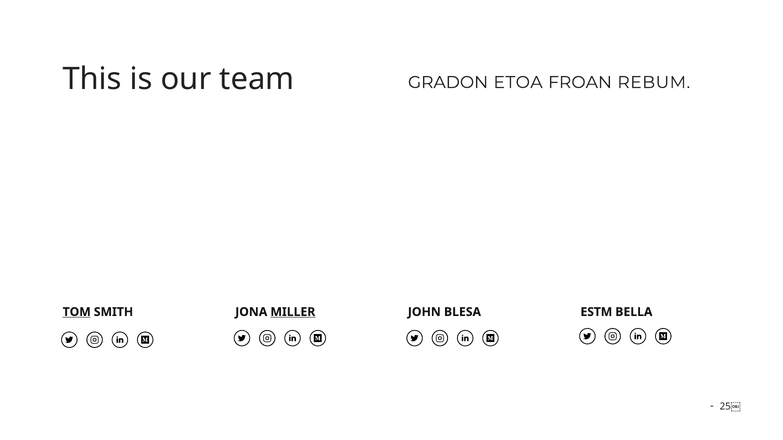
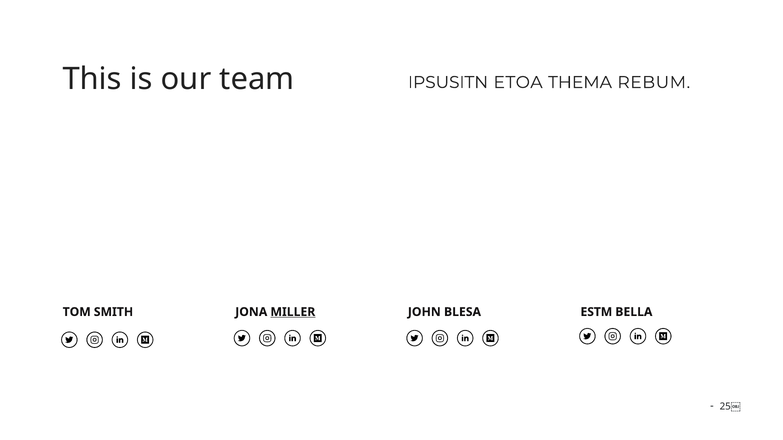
GRADON: GRADON -> IPSUSITN (448, 82)
FROAN: FROAN -> THEMA (580, 82)
TOM underline: present -> none (77, 312)
